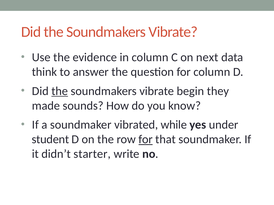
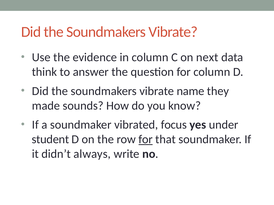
the underline: present -> none (60, 91)
begin: begin -> name (190, 91)
while: while -> focus (174, 125)
starter: starter -> always (92, 154)
